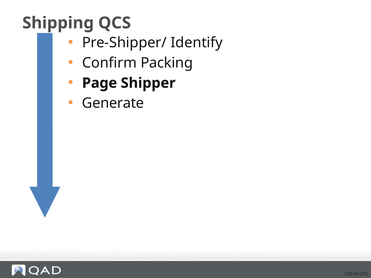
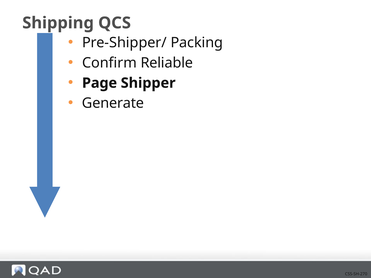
Identify: Identify -> Packing (197, 43)
Packing: Packing -> Reliable (167, 63)
